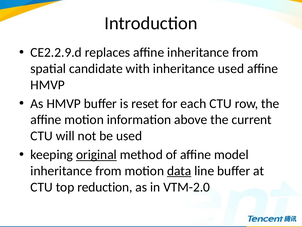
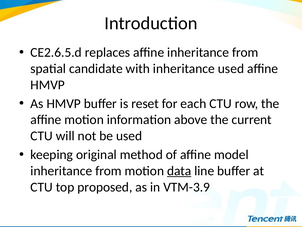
CE2.2.9.d: CE2.2.9.d -> CE2.6.5.d (56, 52)
original underline: present -> none (96, 154)
reduction: reduction -> proposed (105, 187)
VTM-2.0: VTM-2.0 -> VTM-3.9 (187, 187)
